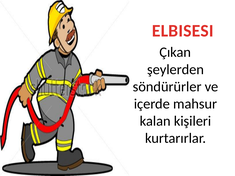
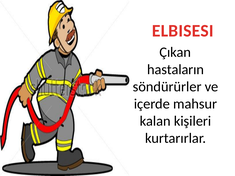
şeylerden: şeylerden -> hastaların (176, 70)
